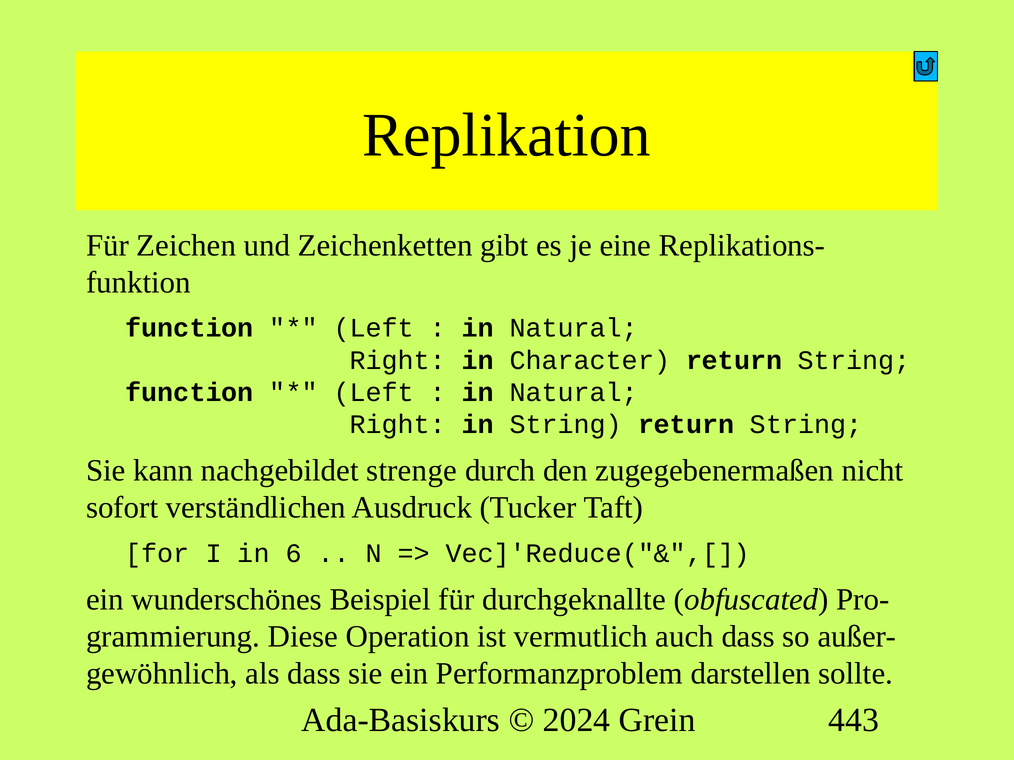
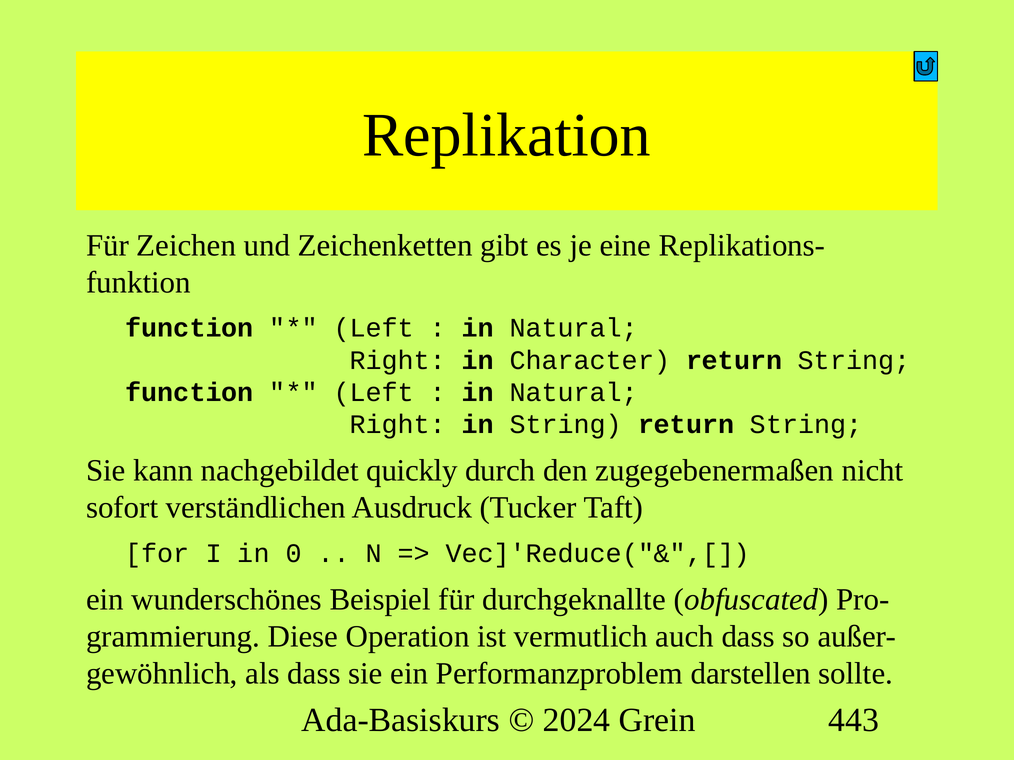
strenge: strenge -> quickly (412, 471)
6: 6 -> 0 (294, 554)
